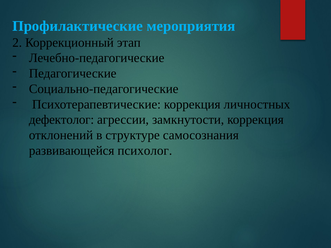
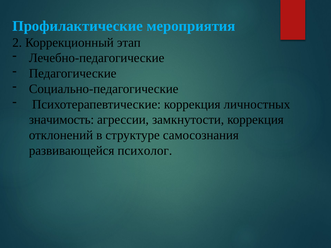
дефектолог: дефектолог -> значимость (61, 120)
